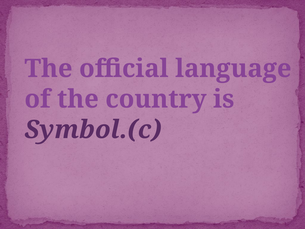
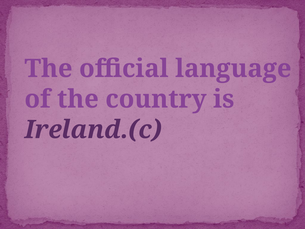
Symbol.(c: Symbol.(c -> Ireland.(c (93, 130)
